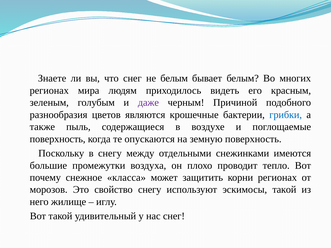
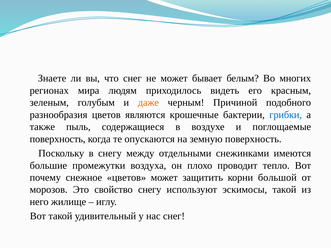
не белым: белым -> может (174, 78)
даже colour: purple -> orange (148, 103)
снежное класса: класса -> цветов (126, 178)
корни регионах: регионах -> большой (277, 178)
